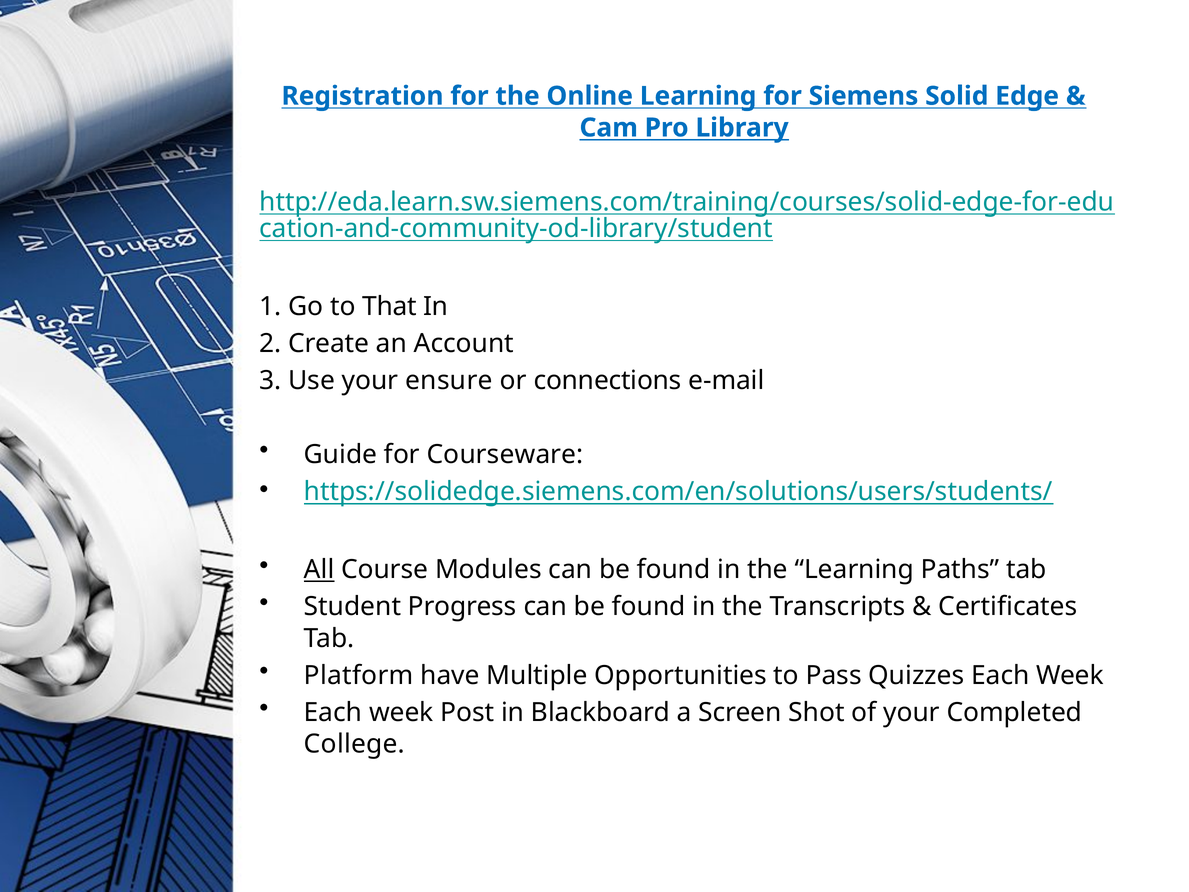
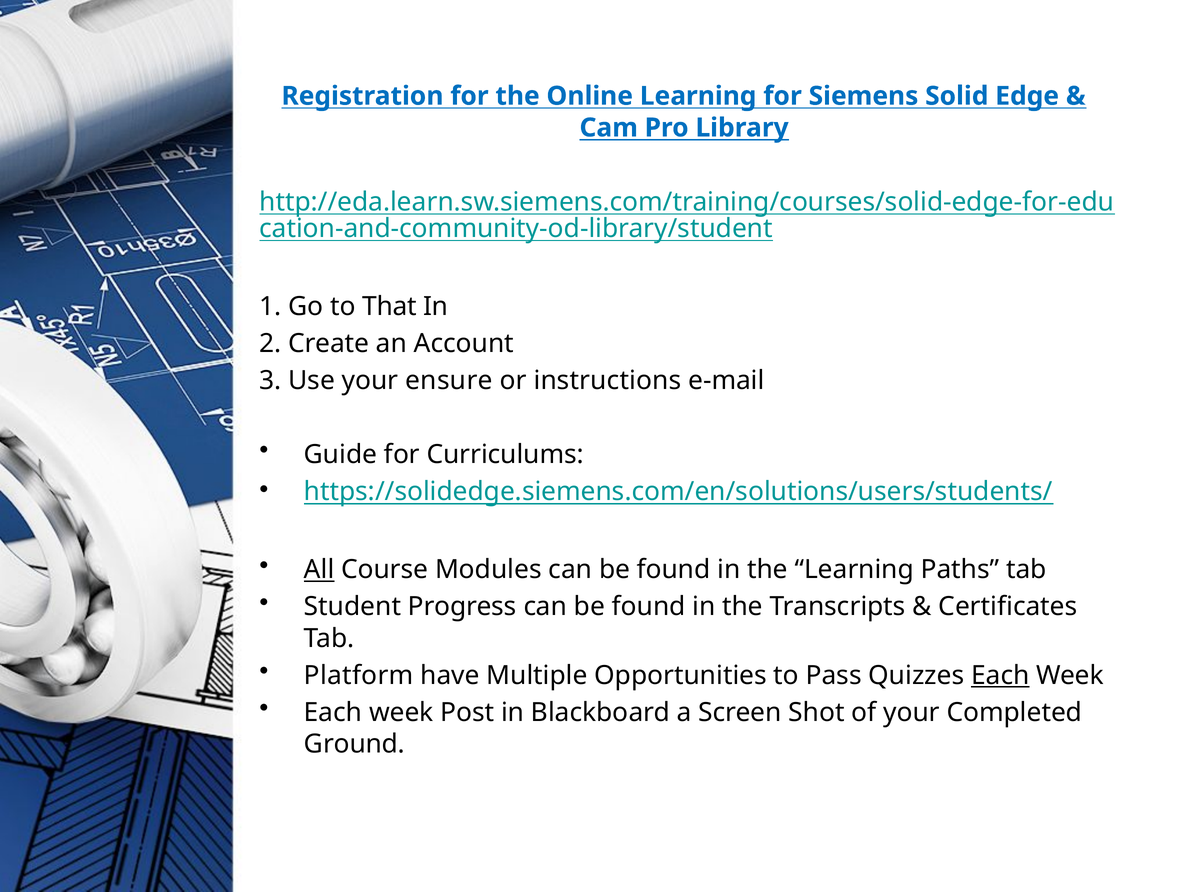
connections: connections -> instructions (607, 380)
Courseware: Courseware -> Curriculums (505, 454)
Each underline: none -> present (1000, 675)
College: College -> Ground (355, 744)
